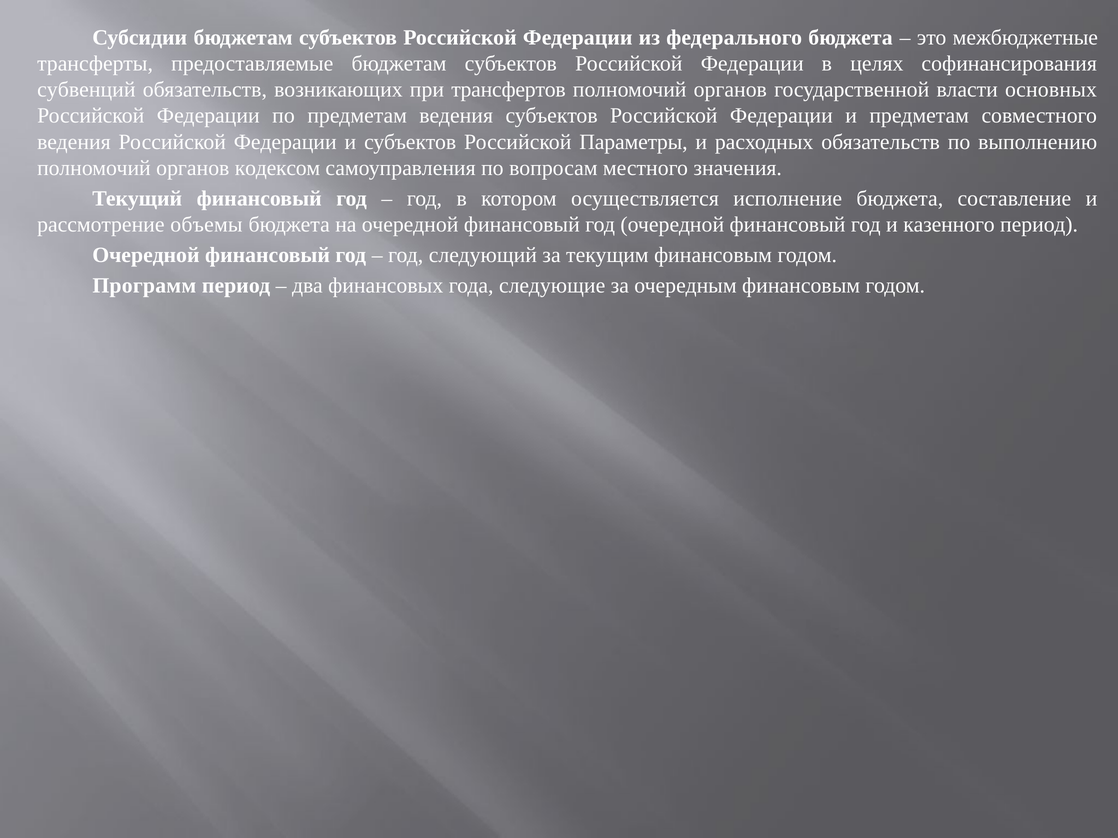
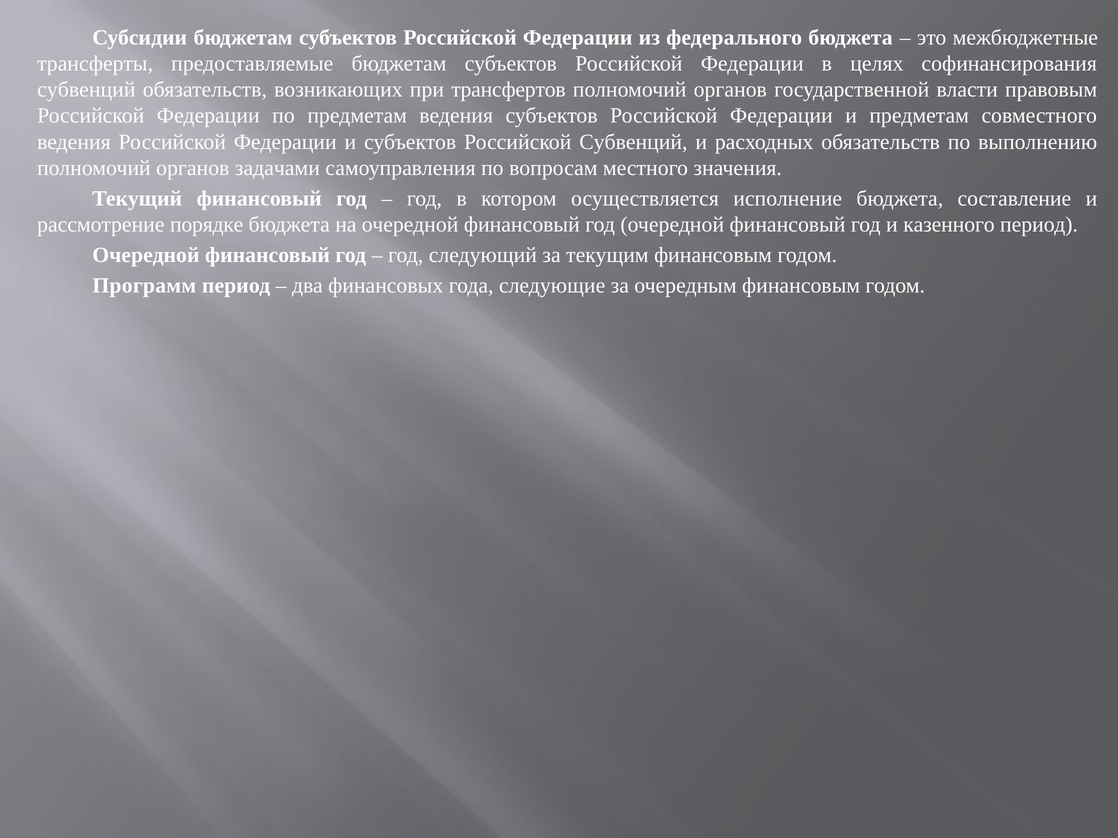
основных: основных -> правовым (1051, 90)
Российской Параметры: Параметры -> Субвенций (633, 142)
кодексом: кодексом -> задачами (277, 168)
объемы: объемы -> порядке (207, 225)
